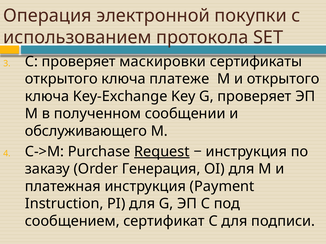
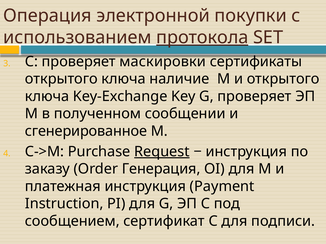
протокола underline: none -> present (202, 37)
платеже: платеже -> наличие (179, 79)
обслуживающего: обслуживающего -> сгенерированное (86, 131)
